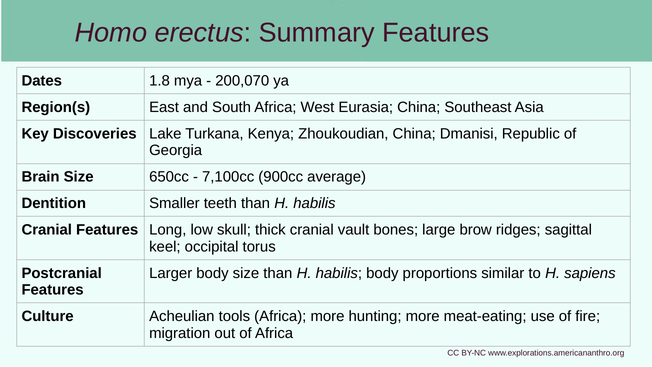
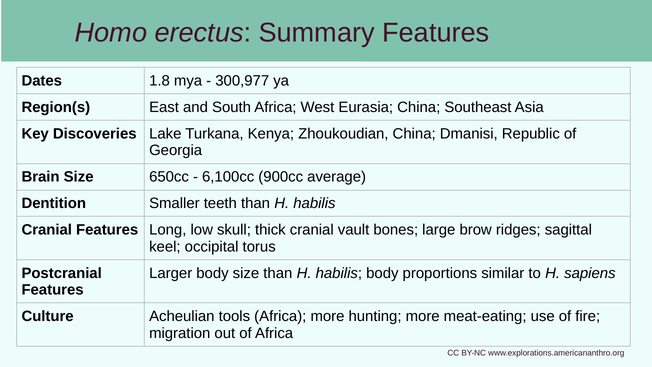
200,070: 200,070 -> 300,977 (242, 81)
7,100cc: 7,100cc -> 6,100cc (228, 177)
